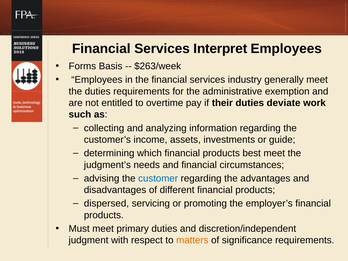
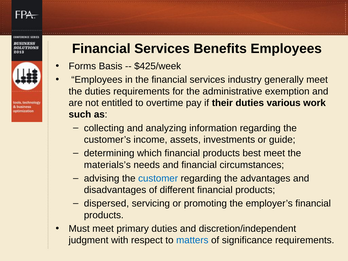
Interpret: Interpret -> Benefits (220, 49)
$263/week: $263/week -> $425/week (158, 66)
deviate: deviate -> various (284, 103)
judgment’s: judgment’s -> materials’s (107, 165)
matters colour: orange -> blue (192, 240)
